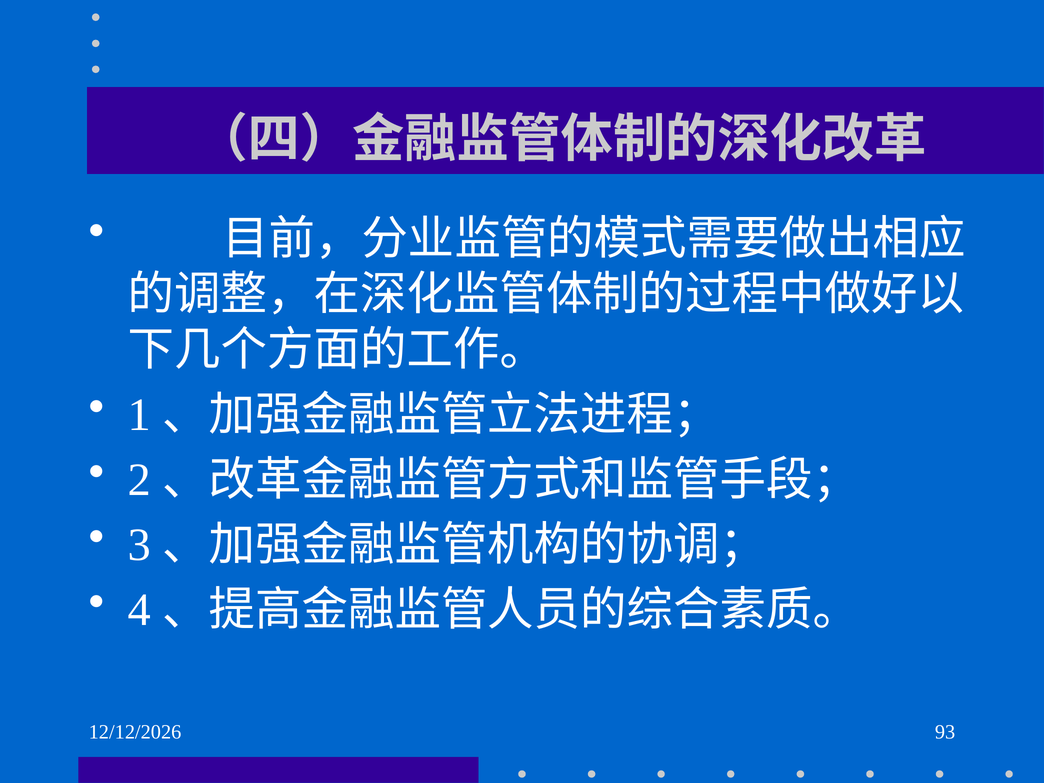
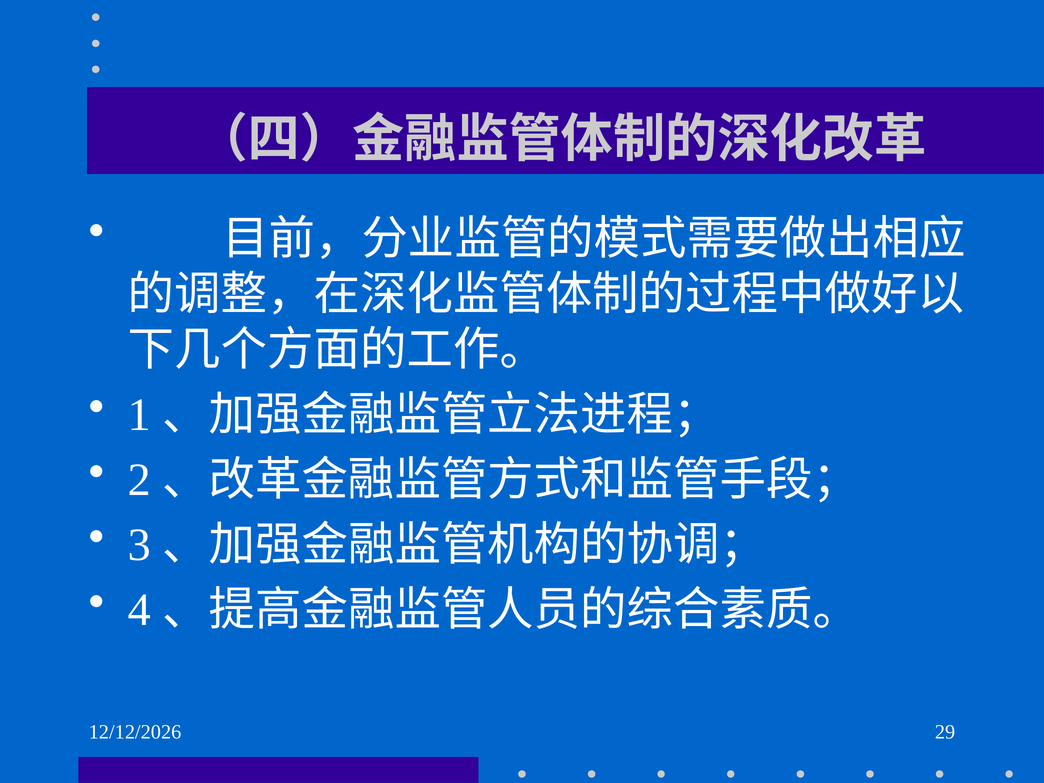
93: 93 -> 29 (945, 732)
